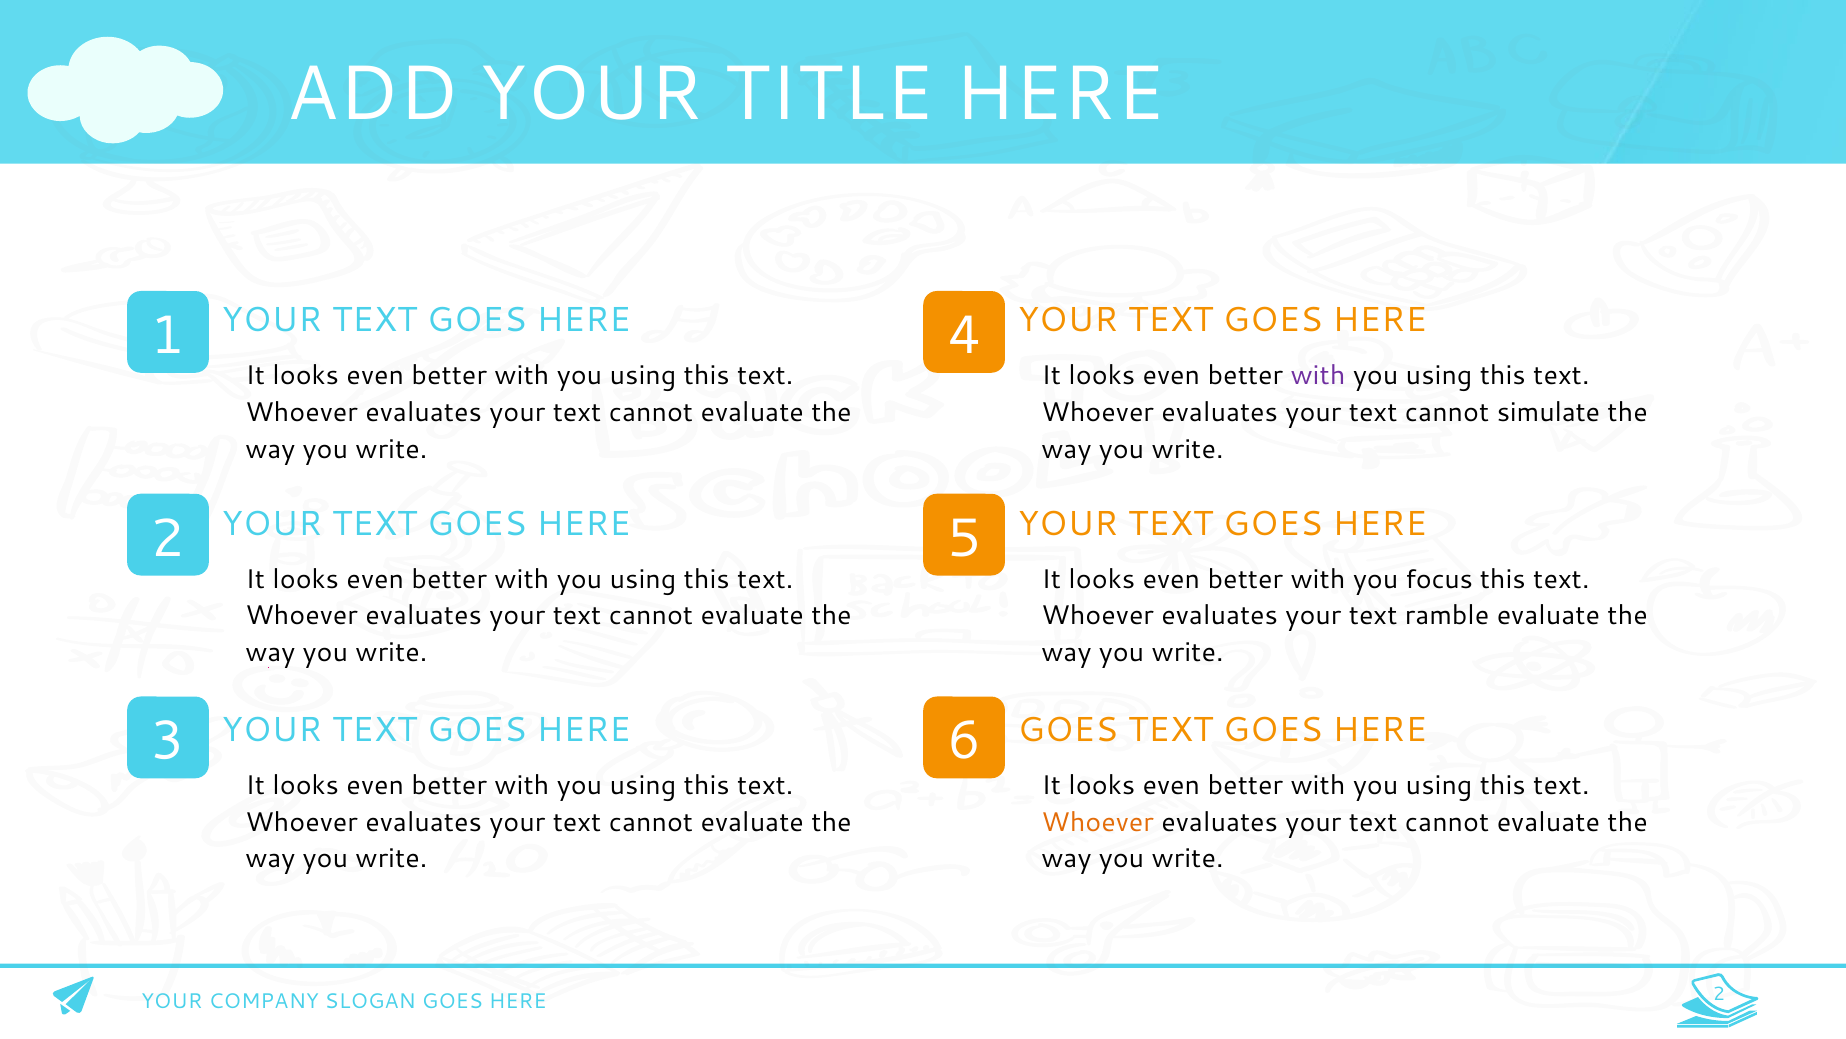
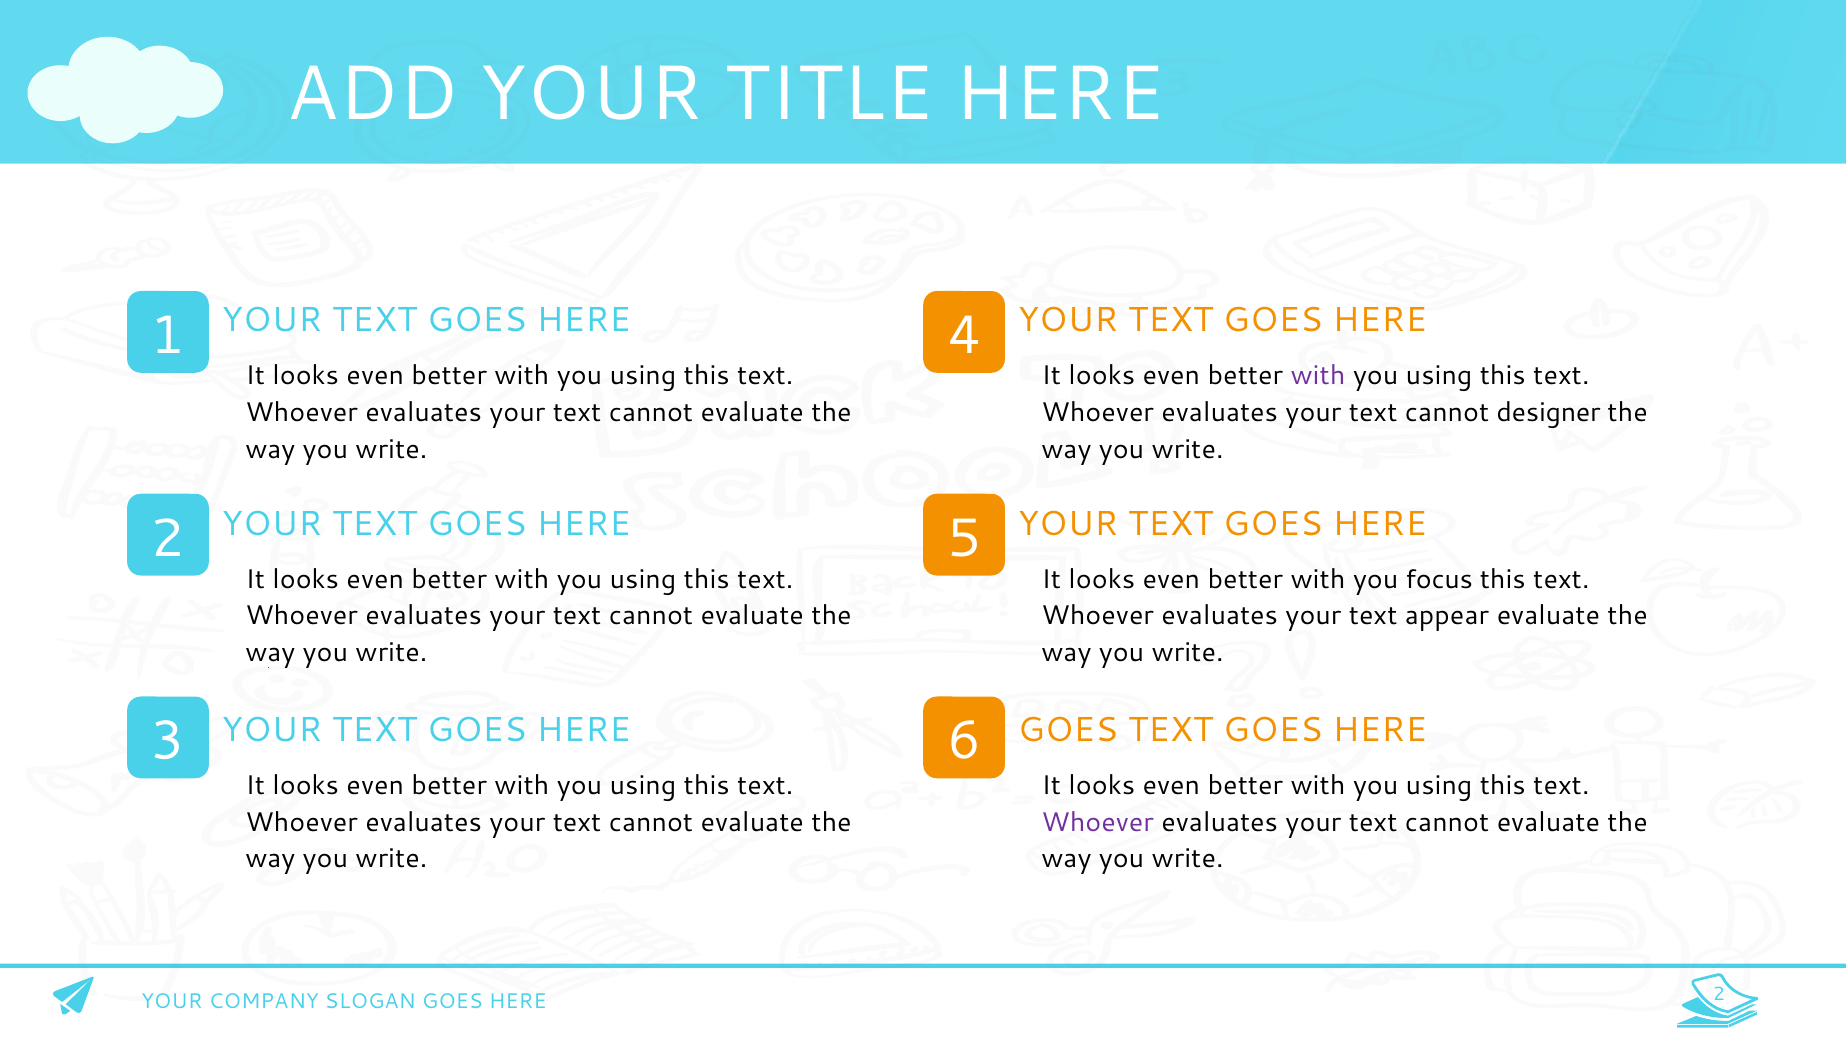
simulate: simulate -> designer (1549, 413)
ramble: ramble -> appear (1447, 616)
Whoever colour: orange -> purple (1098, 822)
